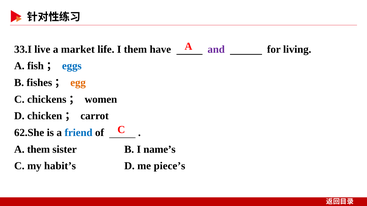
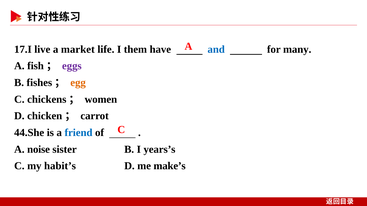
33.I: 33.I -> 17.I (23, 49)
and colour: purple -> blue (216, 49)
living: living -> many (297, 49)
eggs colour: blue -> purple (72, 66)
62.She: 62.She -> 44.She (29, 133)
A them: them -> noise (39, 150)
name’s: name’s -> years’s (159, 150)
piece’s: piece’s -> make’s (170, 166)
